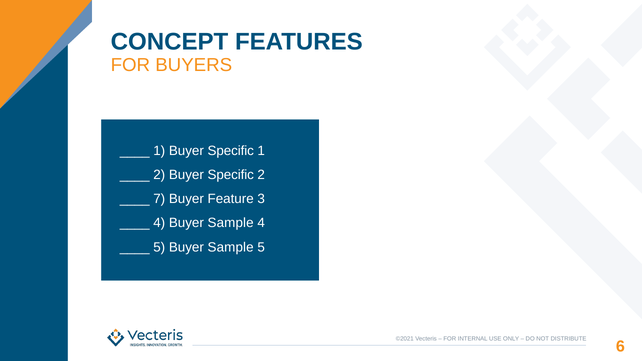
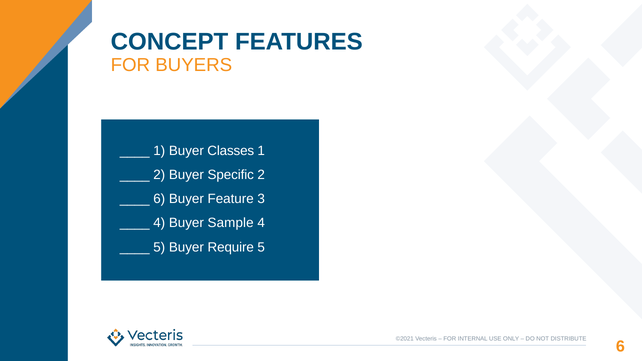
1 Buyer Specific: Specific -> Classes (231, 151)
7: 7 -> 6 (159, 199)
5 Buyer Sample: Sample -> Require (231, 247)
